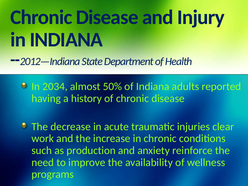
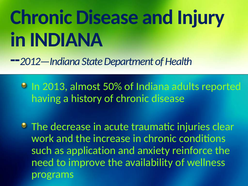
2034: 2034 -> 2013 (55, 86)
production: production -> application (91, 150)
